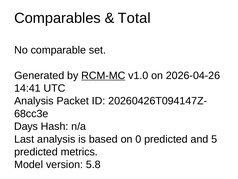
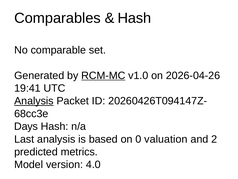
Total: Total -> Hash (134, 18)
14:41: 14:41 -> 19:41 (27, 88)
Analysis underline: none -> present (34, 101)
0 predicted: predicted -> valuation (166, 139)
5: 5 -> 2 (214, 139)
5.8: 5.8 -> 4.0 (93, 164)
